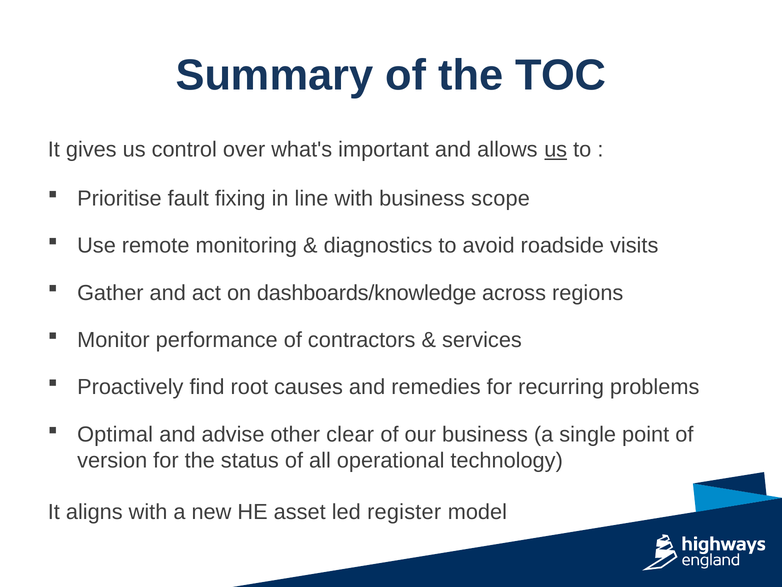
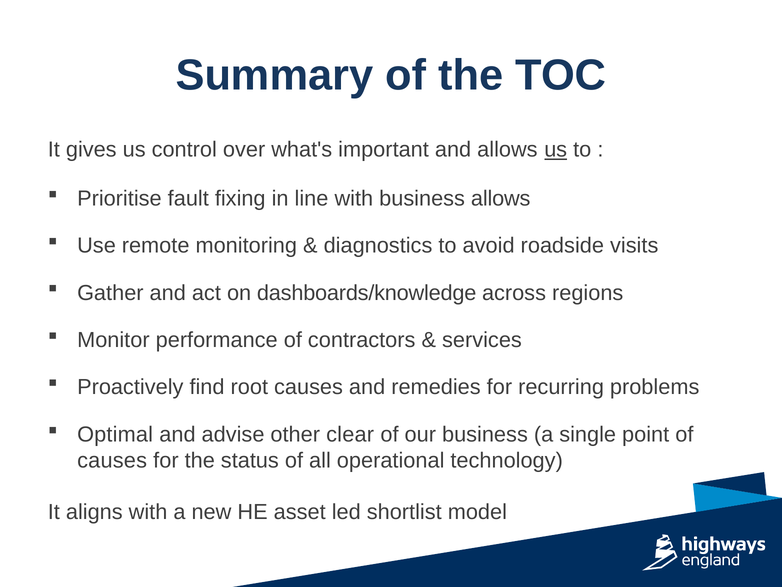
business scope: scope -> allows (501, 198)
version: version -> causes (112, 460)
register: register -> shortlist (404, 512)
